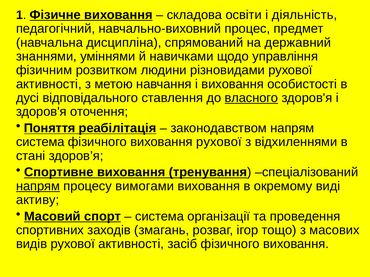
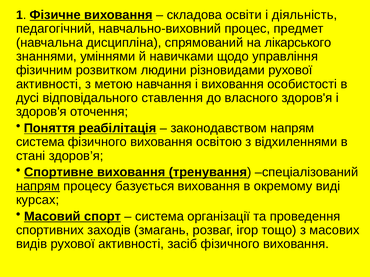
державний: державний -> лікарського (298, 43)
власного underline: present -> none (251, 98)
виховання рухової: рухової -> освітою (219, 142)
вимогами: вимогами -> базується (145, 186)
активу: активу -> курсах (38, 200)
